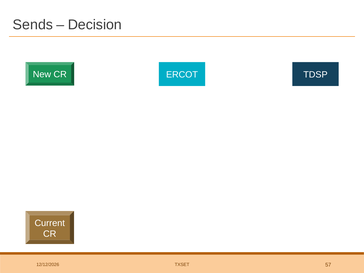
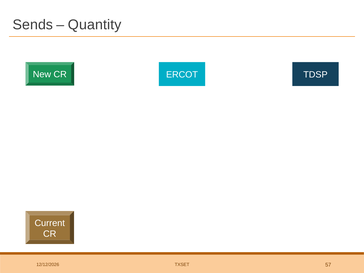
Decision: Decision -> Quantity (95, 25)
